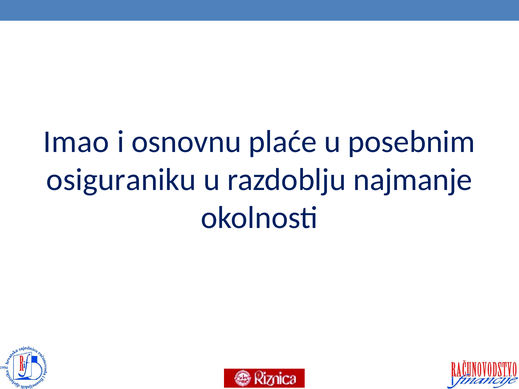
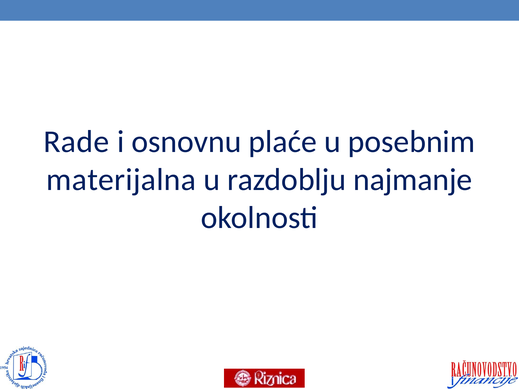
Imao: Imao -> Rade (76, 142)
osiguraniku: osiguraniku -> materijalna (121, 180)
